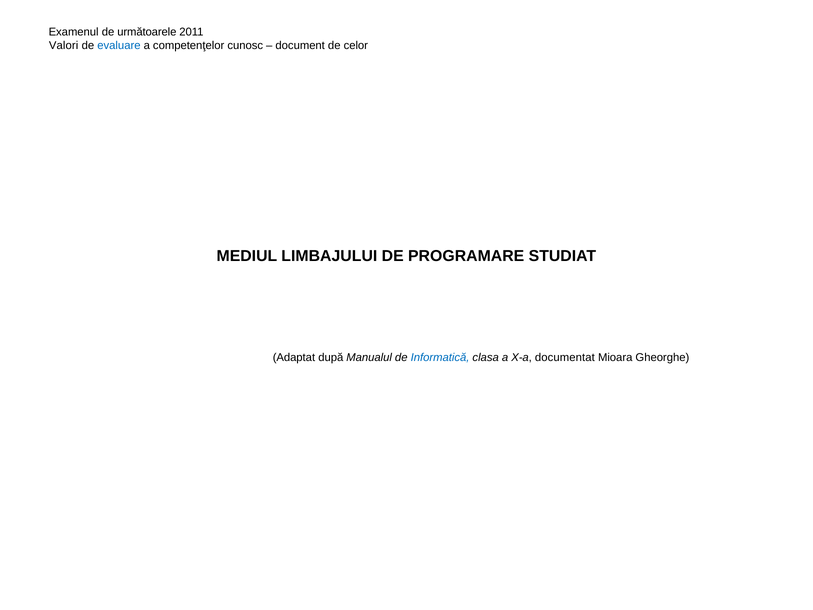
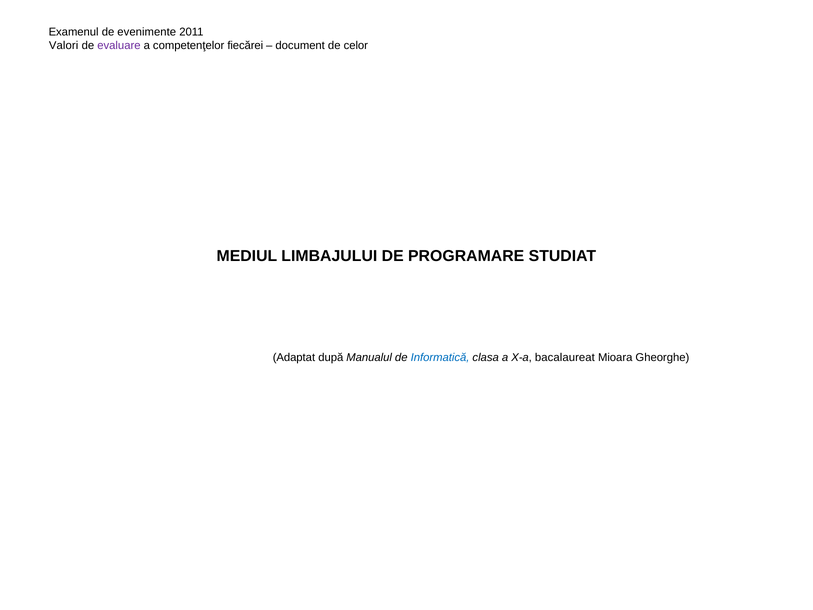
următoarele: următoarele -> evenimente (147, 32)
evaluare colour: blue -> purple (119, 45)
cunosc: cunosc -> fiecărei (245, 45)
documentat: documentat -> bacalaureat (565, 357)
